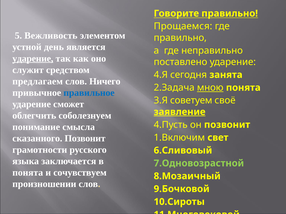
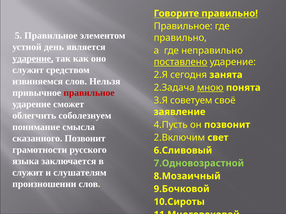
Прощаемся: Прощаемся -> Правильное (183, 26)
5 Вежливость: Вежливость -> Правильное (51, 36)
поставлено underline: none -> present (181, 62)
4.Я: 4.Я -> 2.Я (161, 75)
предлагаем: предлагаем -> извиняемся (38, 81)
Ничего: Ничего -> Нельзя (105, 81)
правильное colour: blue -> red (89, 93)
заявление underline: present -> none (180, 112)
1.Включим: 1.Включим -> 2.Включим (179, 138)
понята: понята -> служит (28, 173)
сочувствуем: сочувствуем -> слушателям (80, 173)
